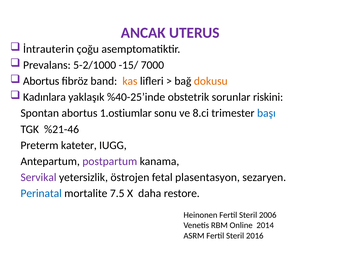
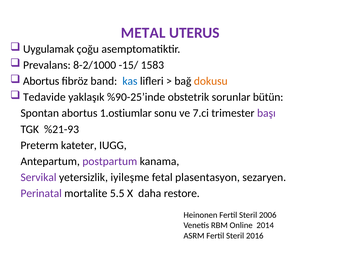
ANCAK: ANCAK -> METAL (143, 33)
İntrauterin: İntrauterin -> Uygulamak (49, 49)
5-2/1000: 5-2/1000 -> 8-2/1000 (95, 65)
7000: 7000 -> 1583 (152, 65)
kas colour: orange -> blue (130, 81)
Kadınlara: Kadınlara -> Tedavide (44, 97)
%40-25’inde: %40-25’inde -> %90-25’inde (136, 97)
riskini: riskini -> bütün (268, 97)
8.ci: 8.ci -> 7.ci (201, 113)
başı colour: blue -> purple (266, 113)
%21-46: %21-46 -> %21-93 (62, 129)
östrojen: östrojen -> iyileşme (130, 177)
Perinatal colour: blue -> purple (41, 193)
7.5: 7.5 -> 5.5 (117, 193)
